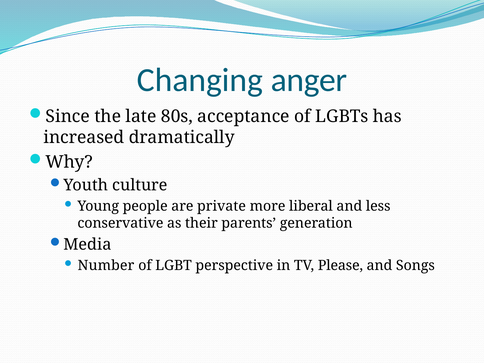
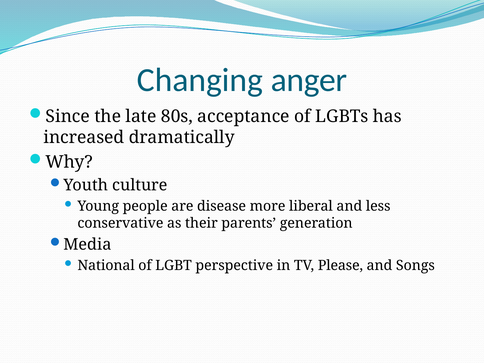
private: private -> disease (222, 206)
Number: Number -> National (106, 265)
